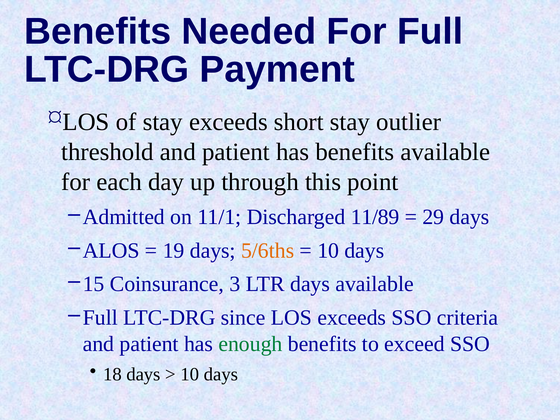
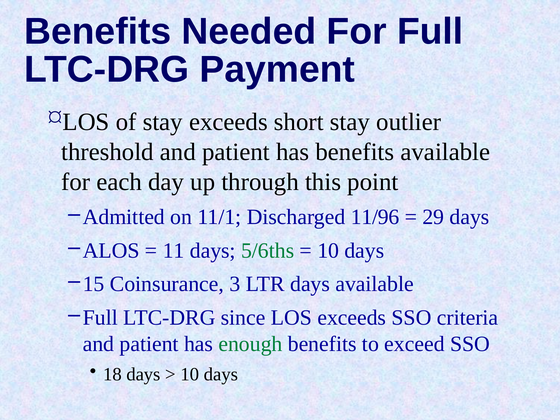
11/89: 11/89 -> 11/96 (375, 217)
19: 19 -> 11 (174, 251)
5/6ths colour: orange -> green (268, 251)
